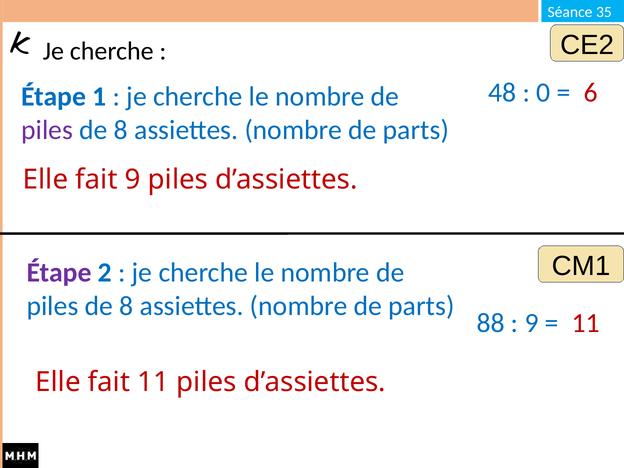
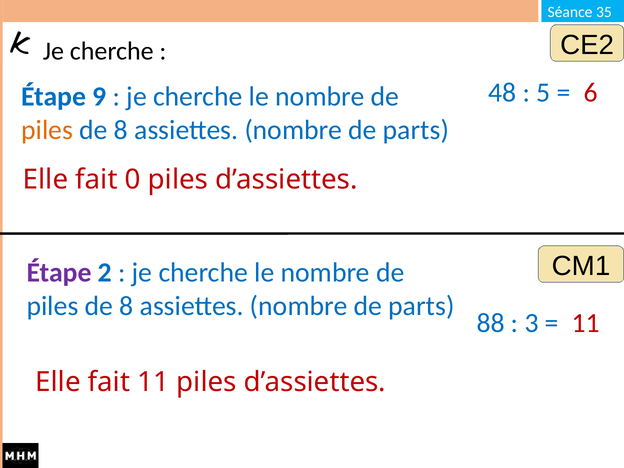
0: 0 -> 5 (543, 93)
1: 1 -> 9 (99, 97)
piles colour: purple -> orange (47, 130)
fait 9: 9 -> 0 (133, 180)
9: 9 -> 3 (532, 323)
